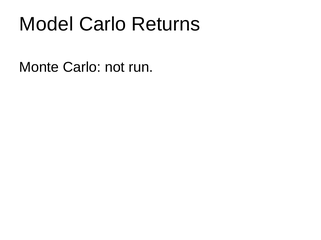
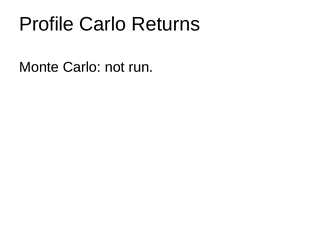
Model: Model -> Profile (47, 24)
